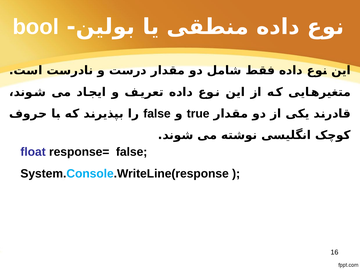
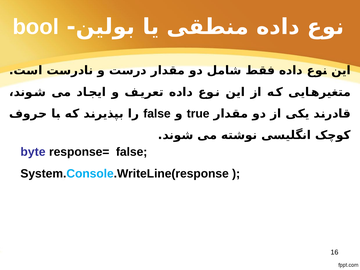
float: float -> byte (33, 152)
